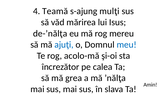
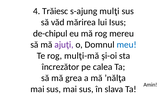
Teamă: Teamă -> Trăiesc (55, 11)
de-ʼnălţa: de-ʼnălţa -> de-chipul (50, 33)
ajuţi colour: blue -> purple (64, 45)
acolo-mă: acolo-mă -> mulţi-mă (82, 56)
